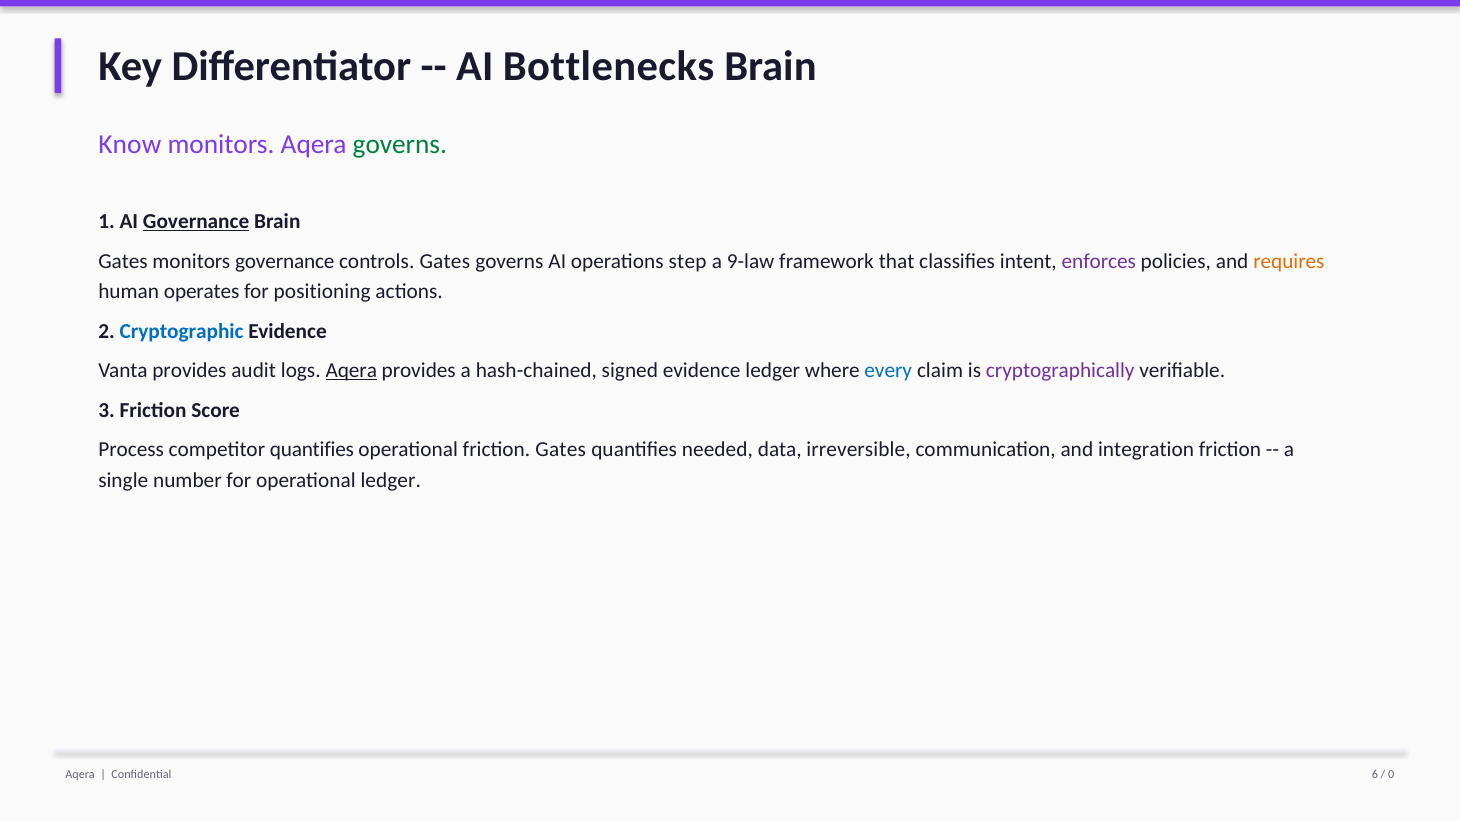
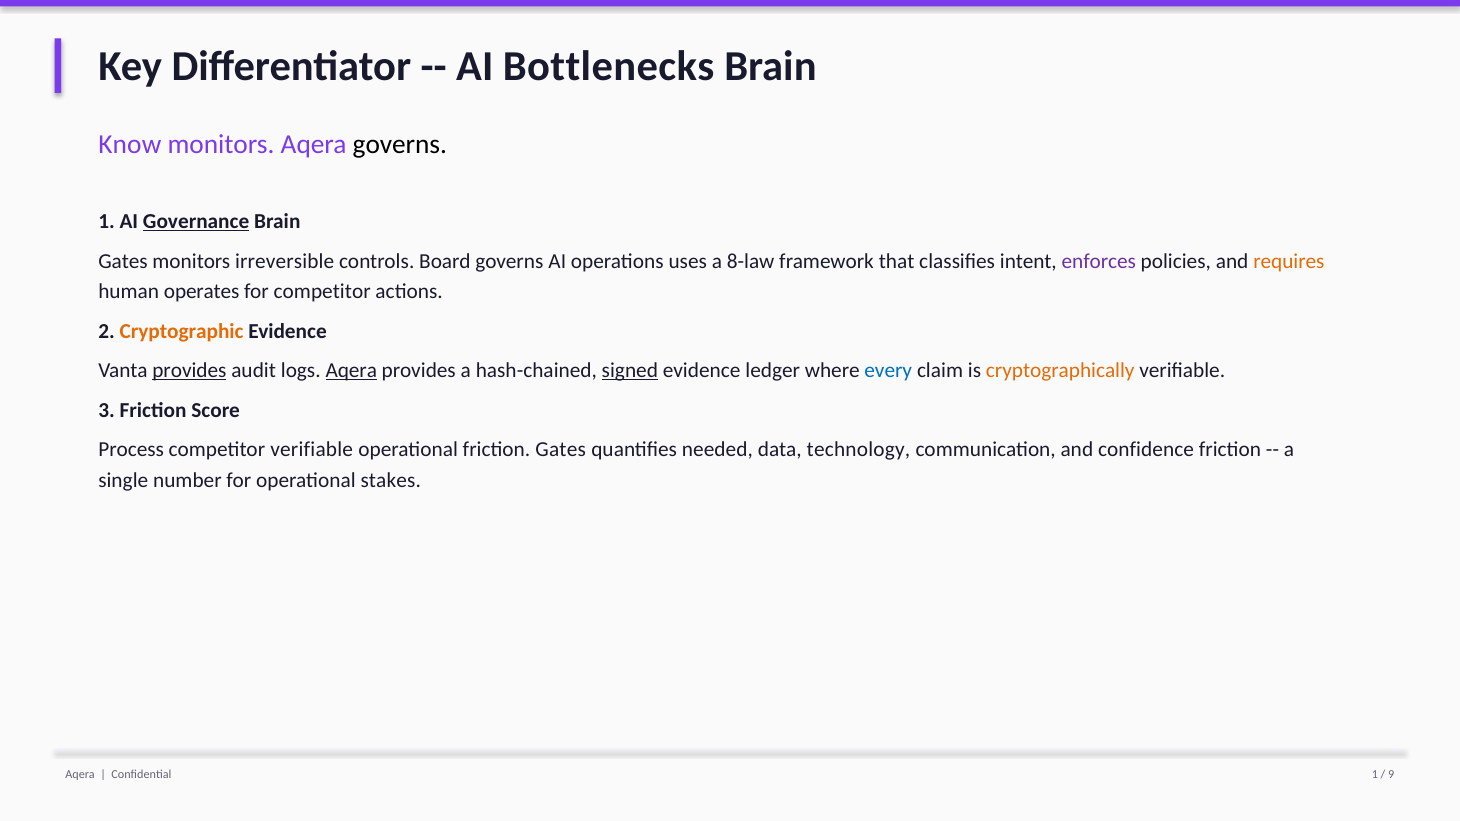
governs colour: green -> black (400, 144)
monitors governance: governance -> irreversible (285, 261)
controls Gates: Gates -> Board (445, 261)
step: step -> uses (688, 261)
9-law: 9-law -> 8-law (751, 261)
for positioning: positioning -> competitor (322, 292)
Cryptographic colour: blue -> orange (182, 331)
provides underline: none -> present (189, 371)
signed underline: none -> present (630, 371)
cryptographically colour: purple -> orange (1060, 371)
competitor quantifies: quantifies -> verifiable (312, 450)
irreversible: irreversible -> technology (858, 450)
integration: integration -> confidence (1146, 450)
operational ledger: ledger -> stakes (391, 480)
Confidential 6: 6 -> 1 (1375, 775)
0: 0 -> 9 (1391, 775)
